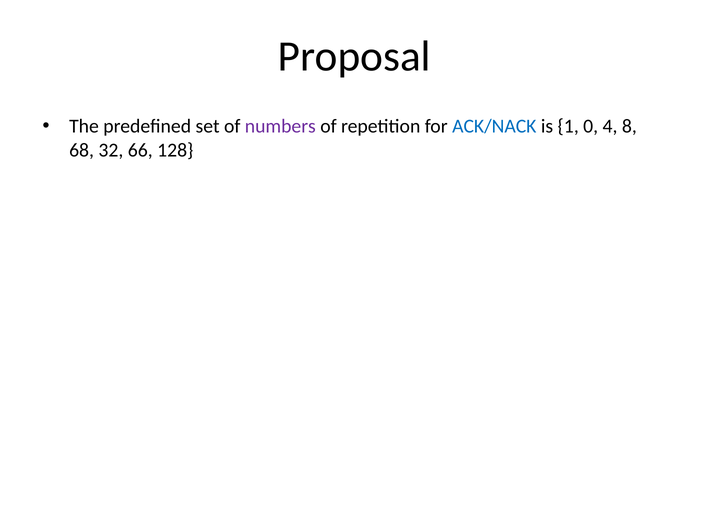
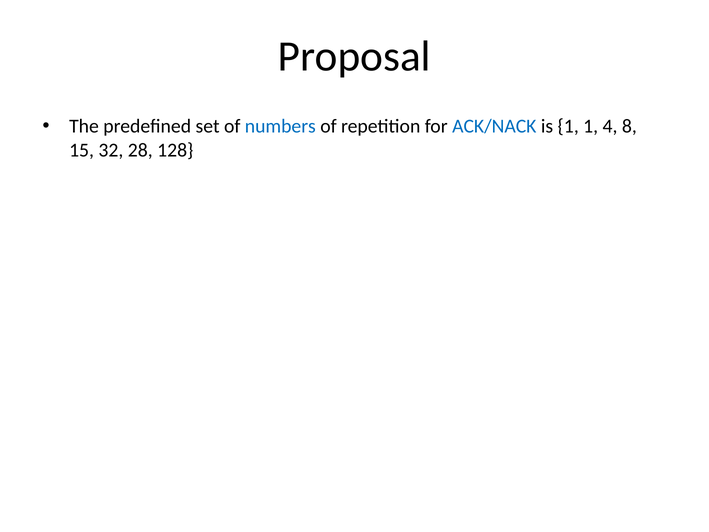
numbers colour: purple -> blue (280, 126)
1 0: 0 -> 1 (591, 126)
68: 68 -> 15 (82, 150)
66: 66 -> 28 (140, 150)
